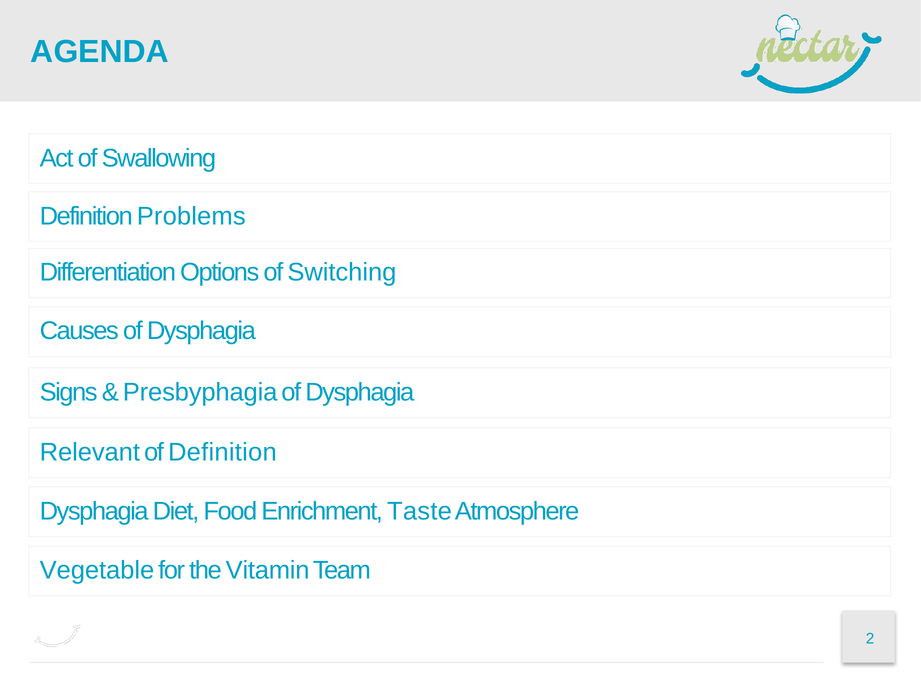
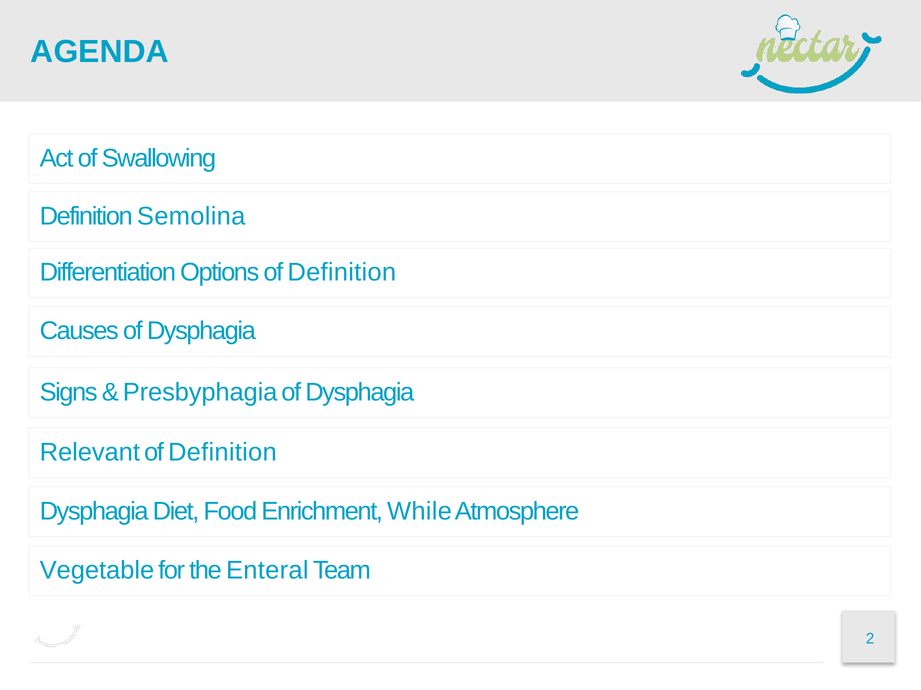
Problems: Problems -> Semolina (191, 217)
Options of Switching: Switching -> Definition (342, 273)
Taste: Taste -> While (419, 512)
Vitamin: Vitamin -> Enteral (267, 571)
